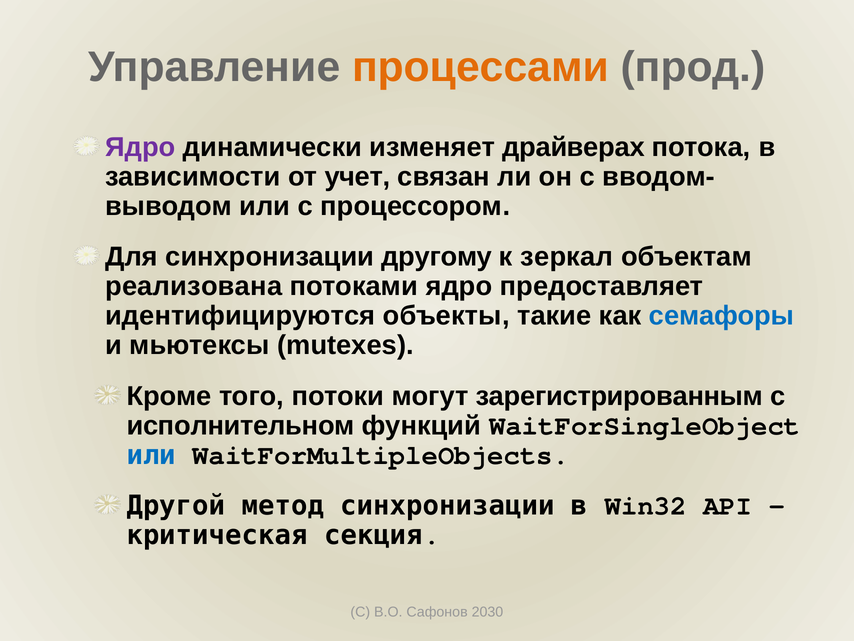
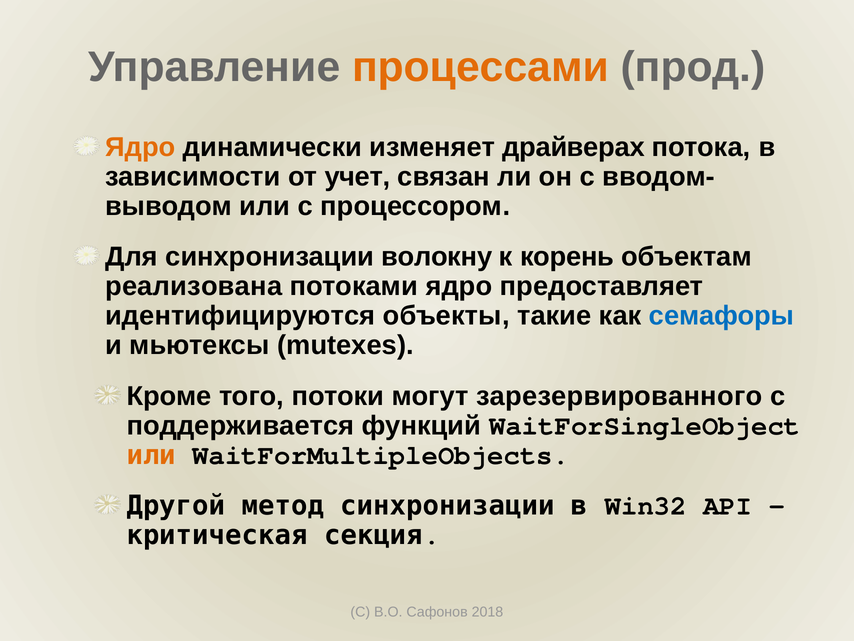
Ядро colour: purple -> orange (140, 147)
другому: другому -> волокну (437, 257)
зеркал: зеркал -> корень (567, 257)
зарегистрированным: зарегистрированным -> зарезервированного (619, 396)
исполнительном: исполнительном -> поддерживается (240, 425)
или colour: blue -> orange (151, 455)
2030: 2030 -> 2018 (487, 612)
